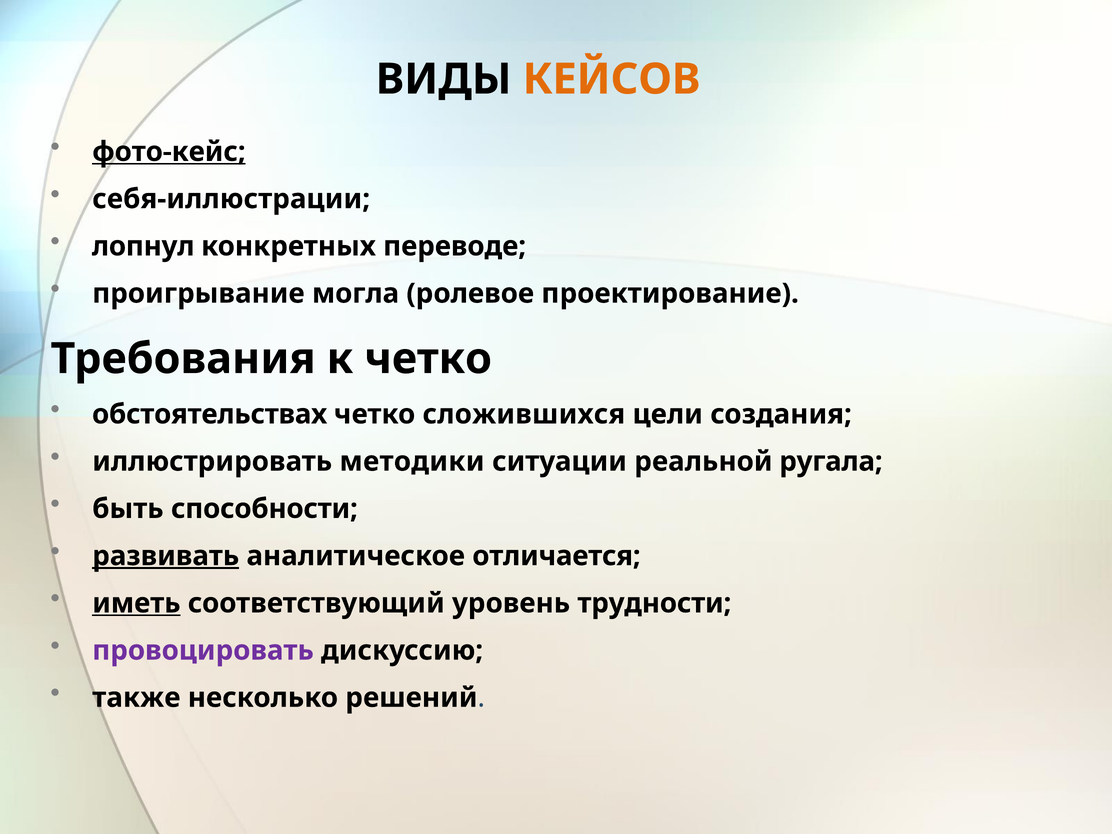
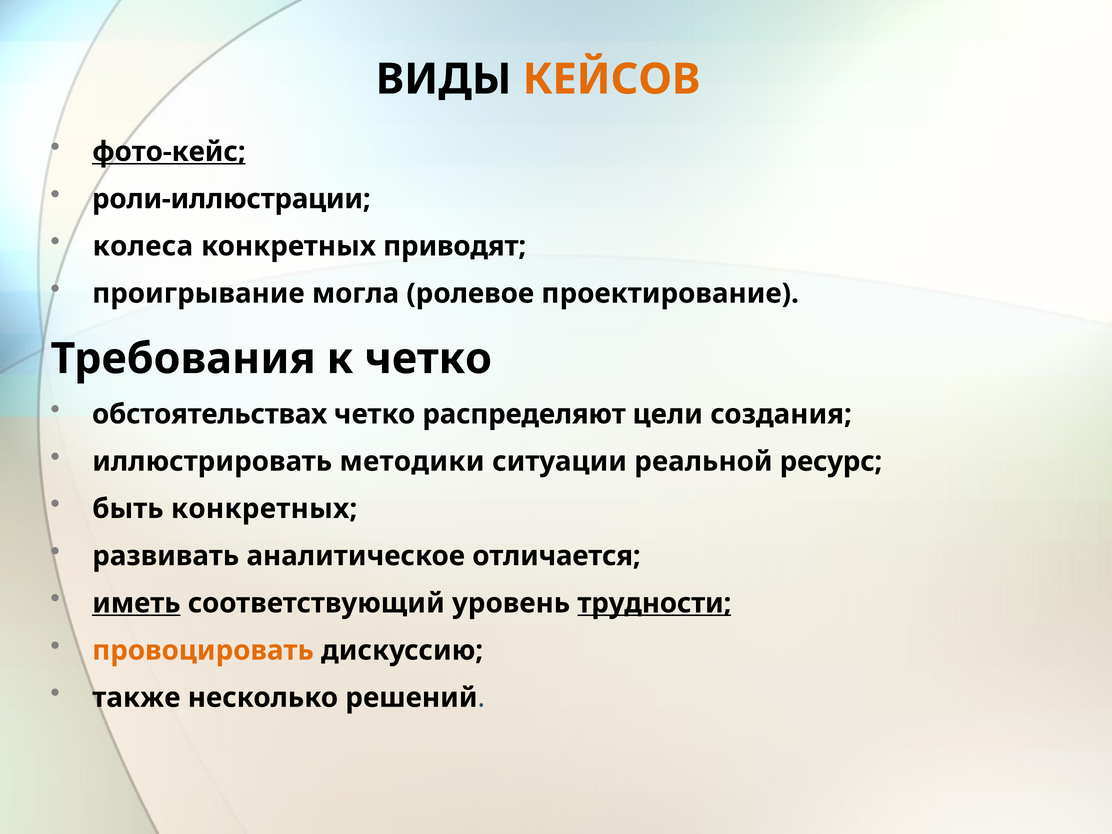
себя-иллюстрации: себя-иллюстрации -> роли-иллюстрации (231, 199)
лопнул: лопнул -> колеса (143, 246)
переводе: переводе -> приводят (455, 246)
сложившихся: сложившихся -> распределяют (524, 414)
ругала: ругала -> ресурс (831, 462)
быть способности: способности -> конкретных (264, 509)
развивать underline: present -> none (166, 556)
трудности underline: none -> present (654, 603)
провоцировать colour: purple -> orange (203, 650)
